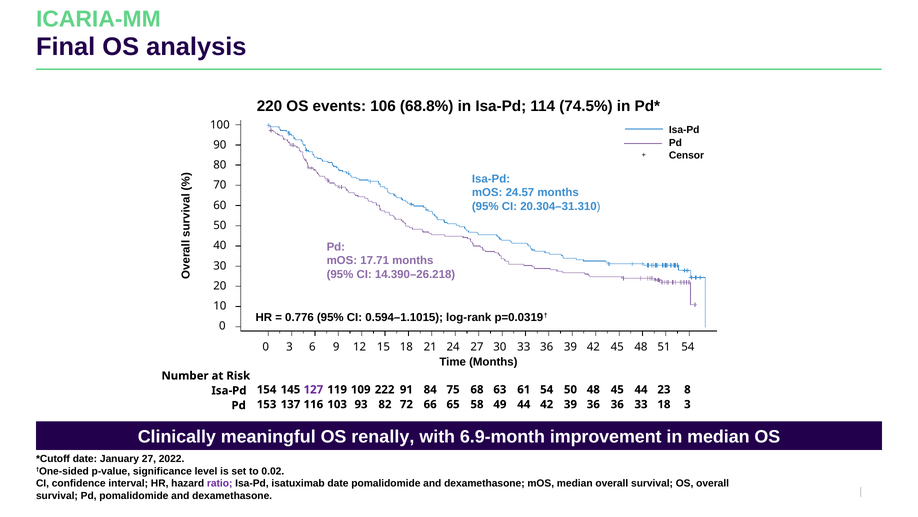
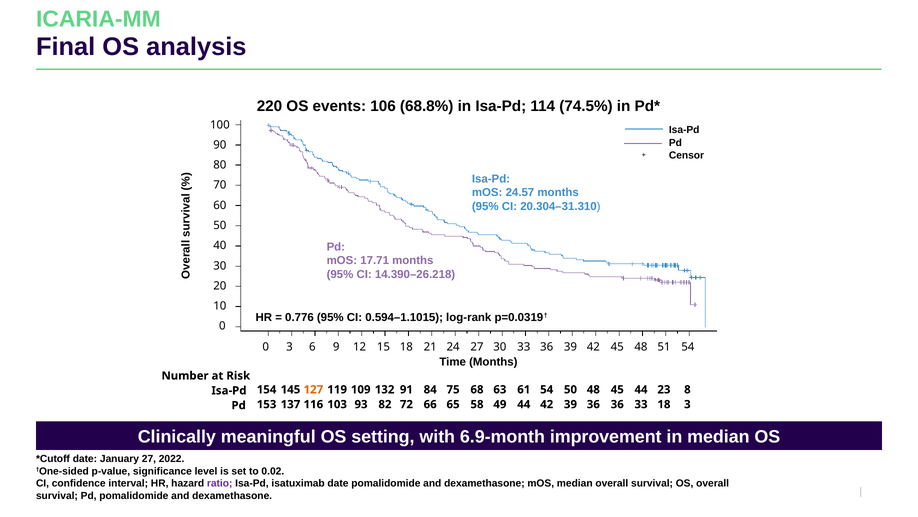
127 colour: purple -> orange (313, 389)
222: 222 -> 132 (385, 389)
renally: renally -> setting (383, 436)
